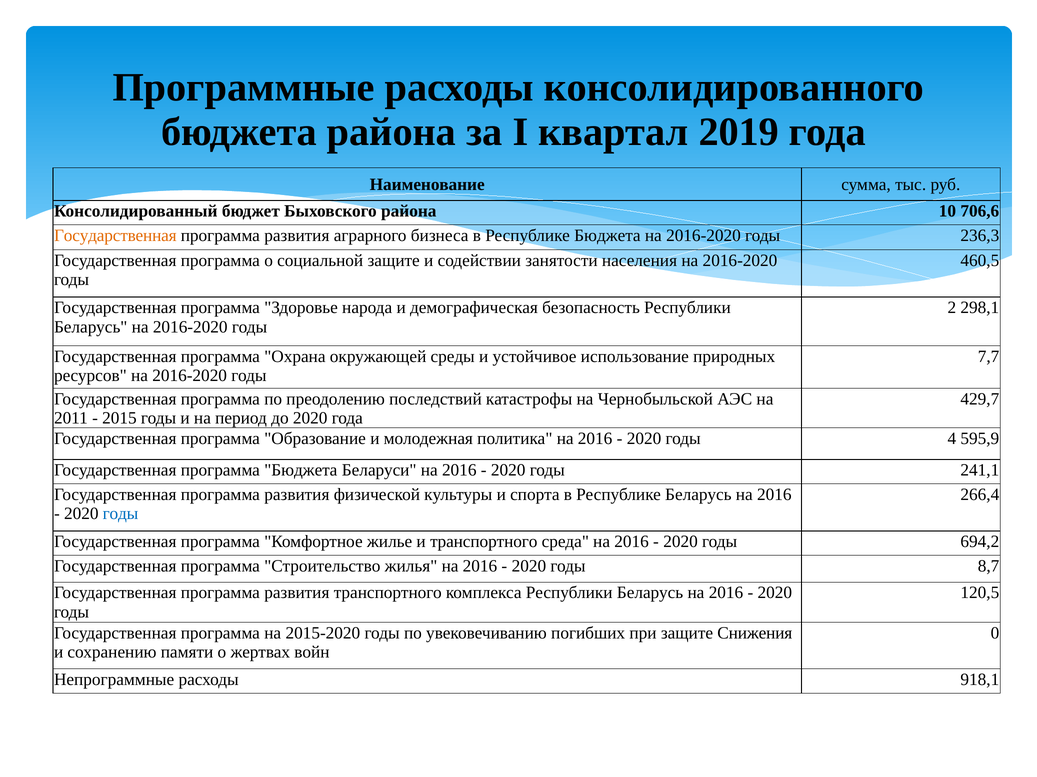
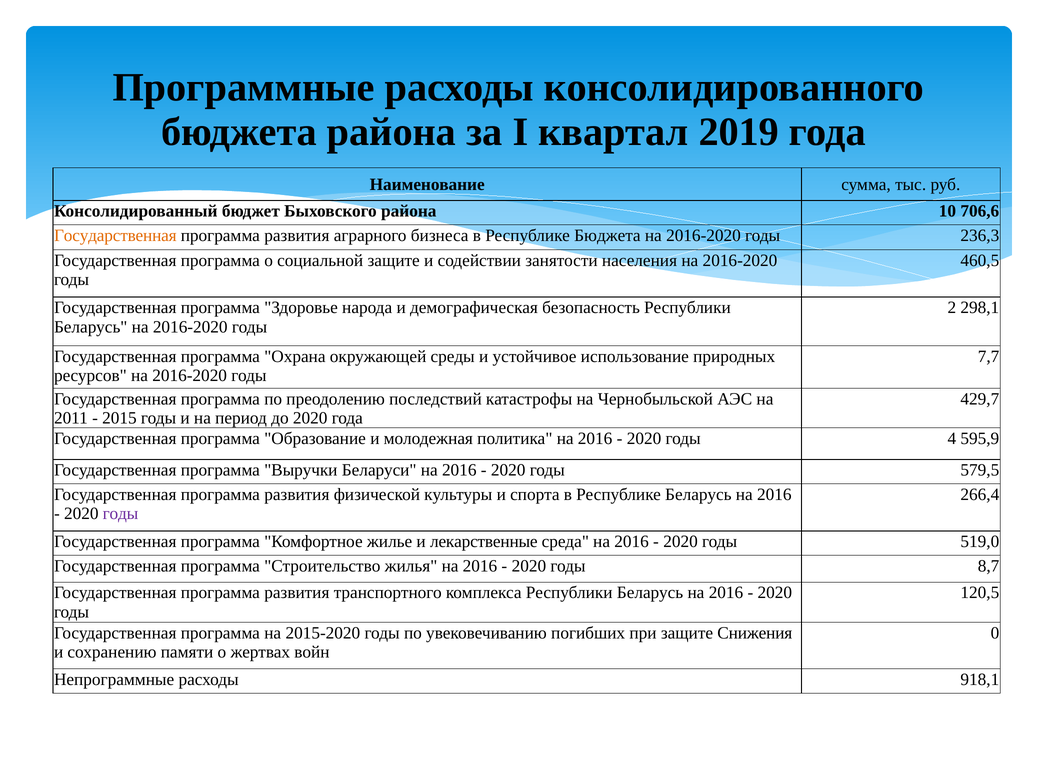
программа Бюджета: Бюджета -> Выручки (301, 471)
241,1: 241,1 -> 579,5 (980, 471)
годы colour: blue -> purple (120, 514)
и транспортного: транспортного -> лекарственные (484, 542)
694,2: 694,2 -> 519,0 (980, 542)
